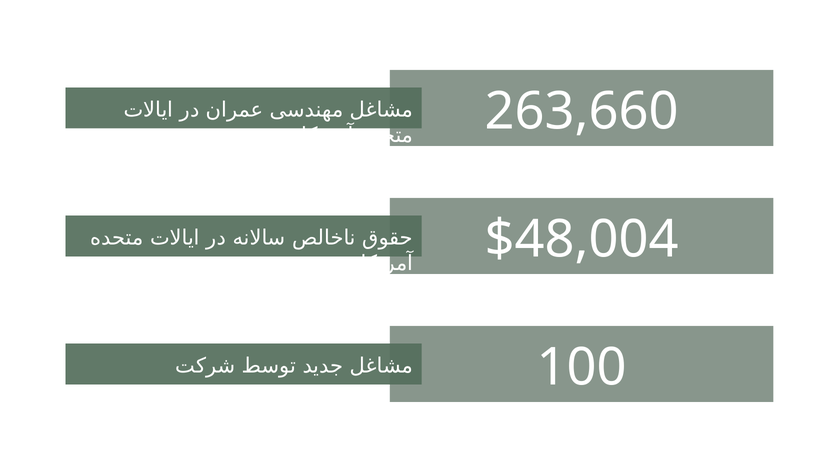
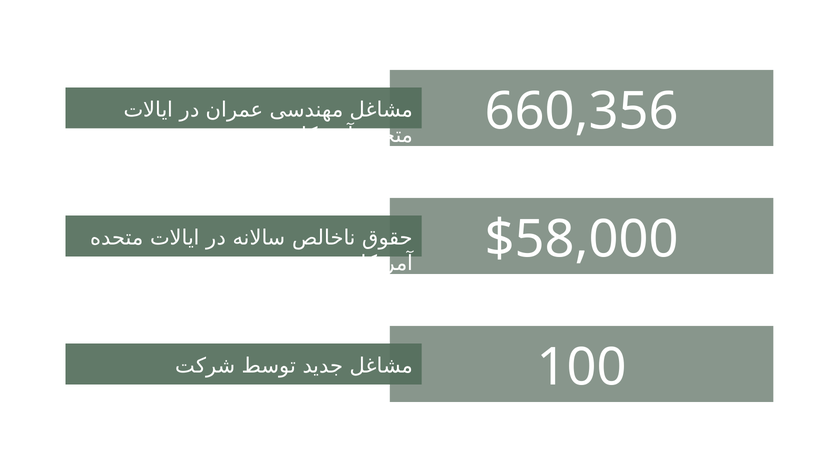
263,660: 263,660 -> 660,356 (582, 112)
$48,004: $48,004 -> $58,000 (582, 240)
